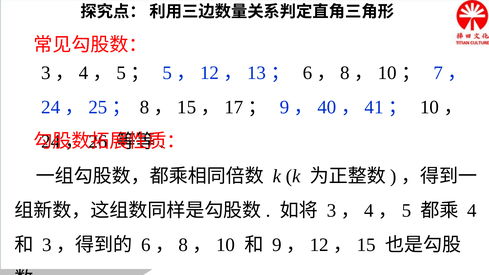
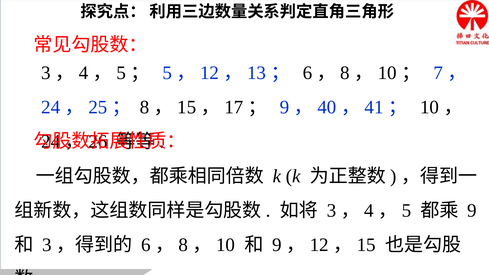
4: 4 -> 9 (472, 211)
